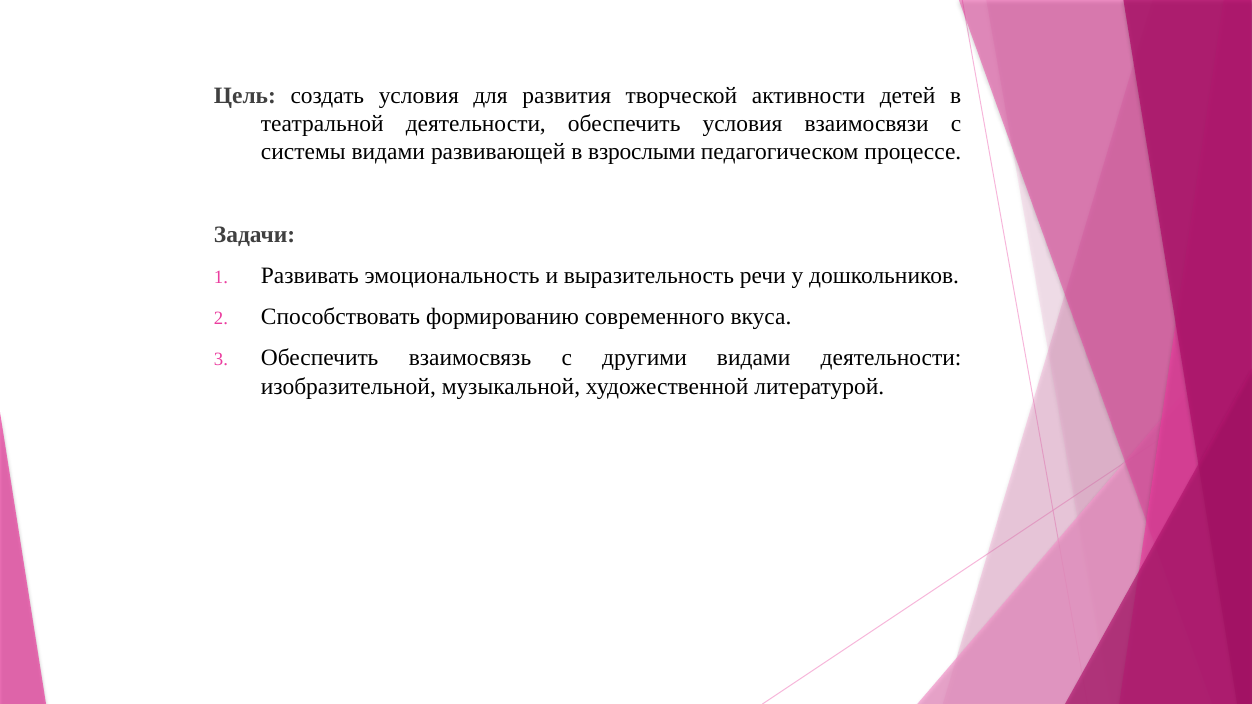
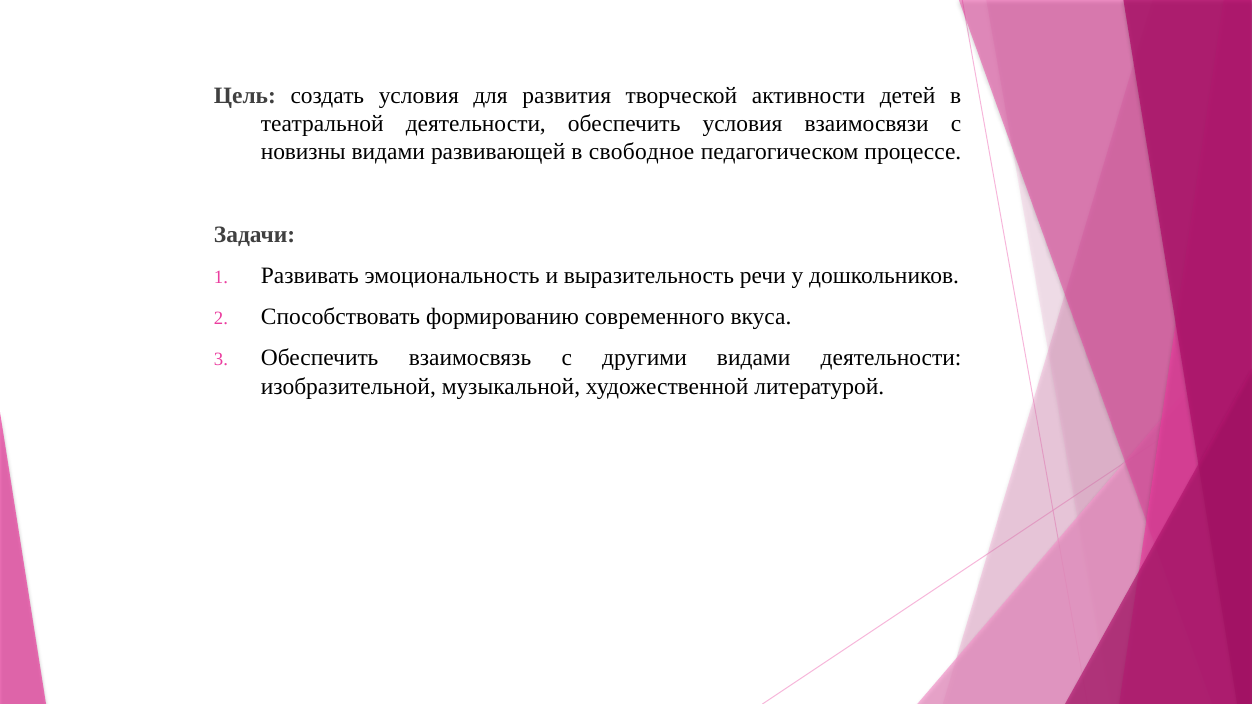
системы: системы -> новизны (303, 152)
взрослыми: взрослыми -> свободное (642, 152)
